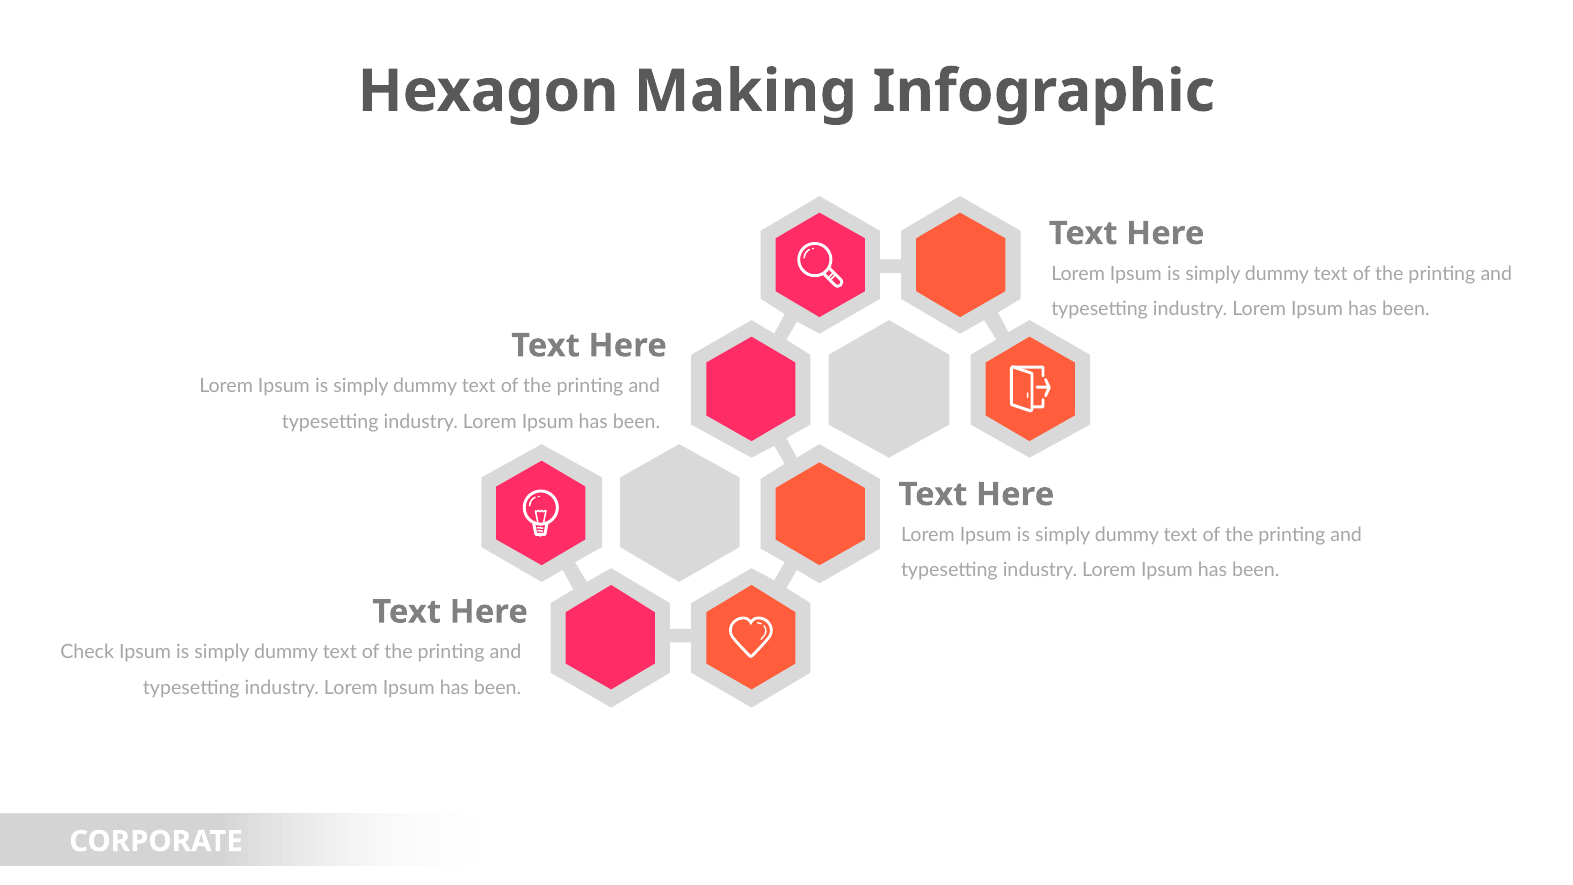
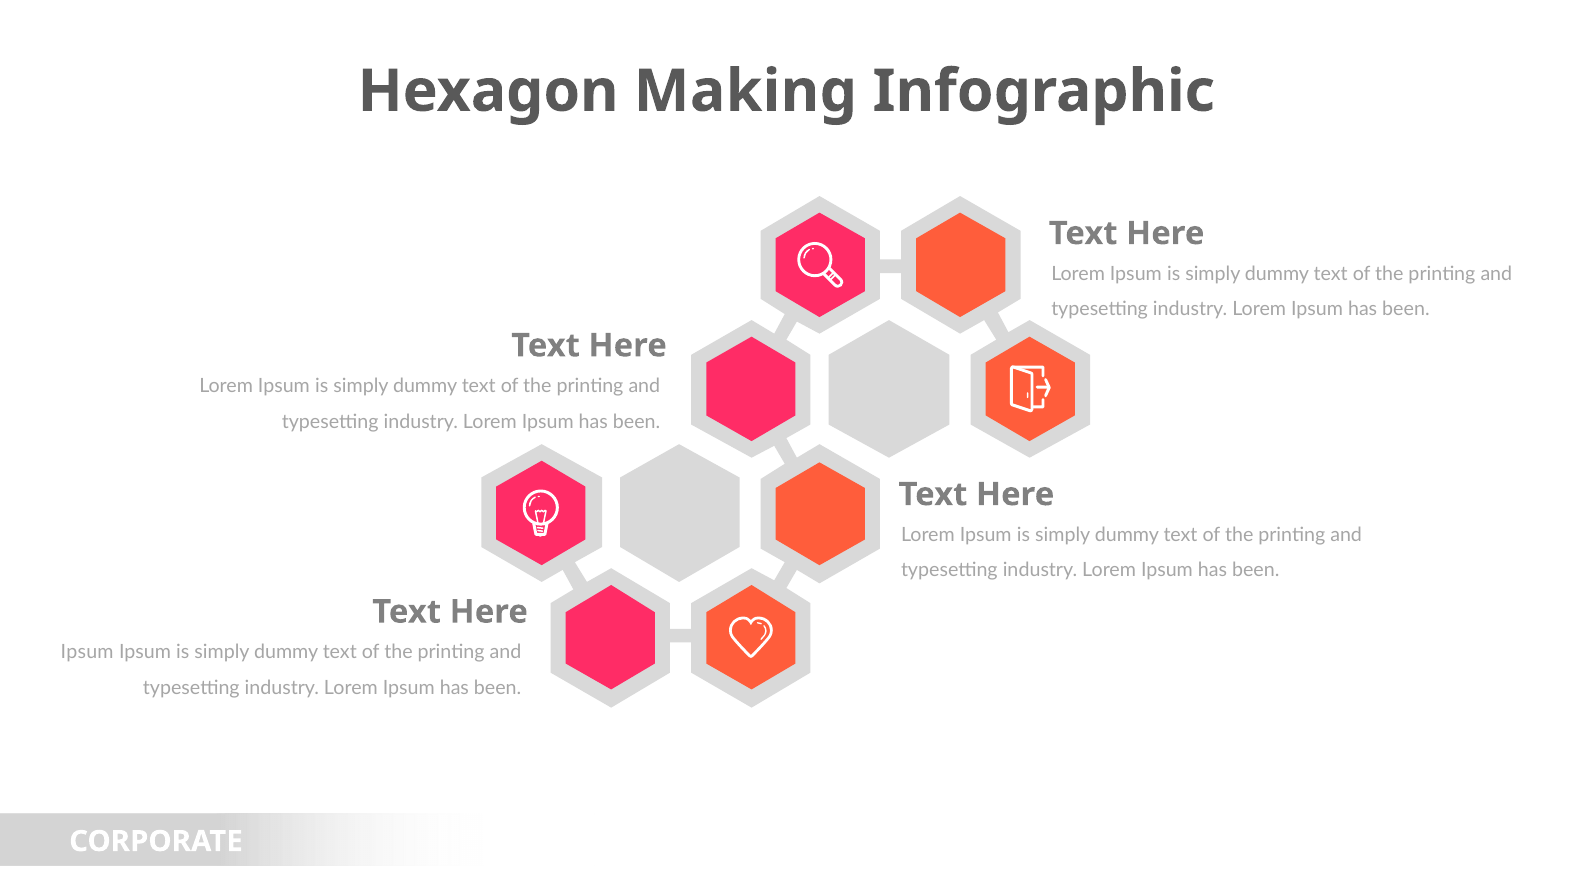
Check: Check -> Ipsum (87, 652)
